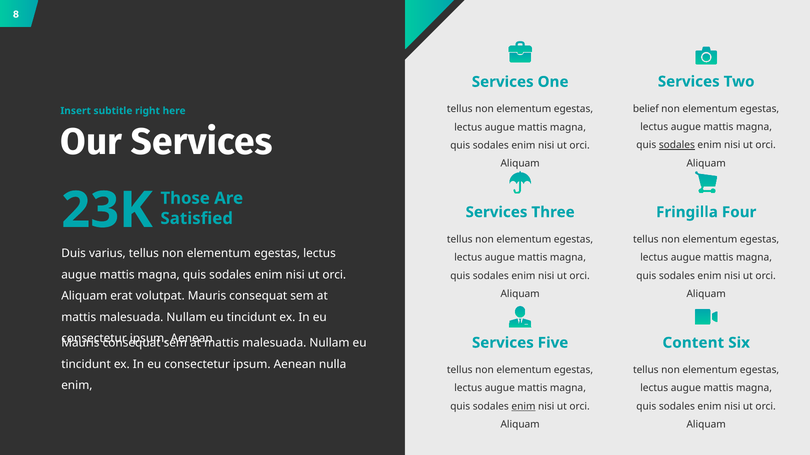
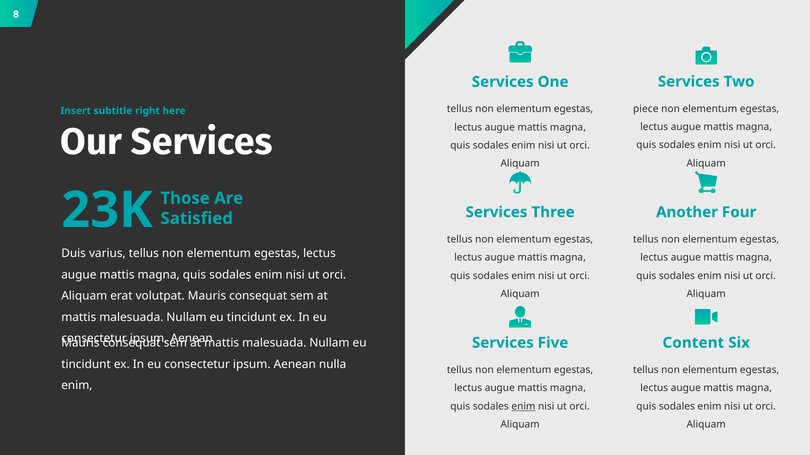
belief: belief -> piece (646, 109)
sodales underline: present -> none (677, 145)
Fringilla: Fringilla -> Another (687, 212)
